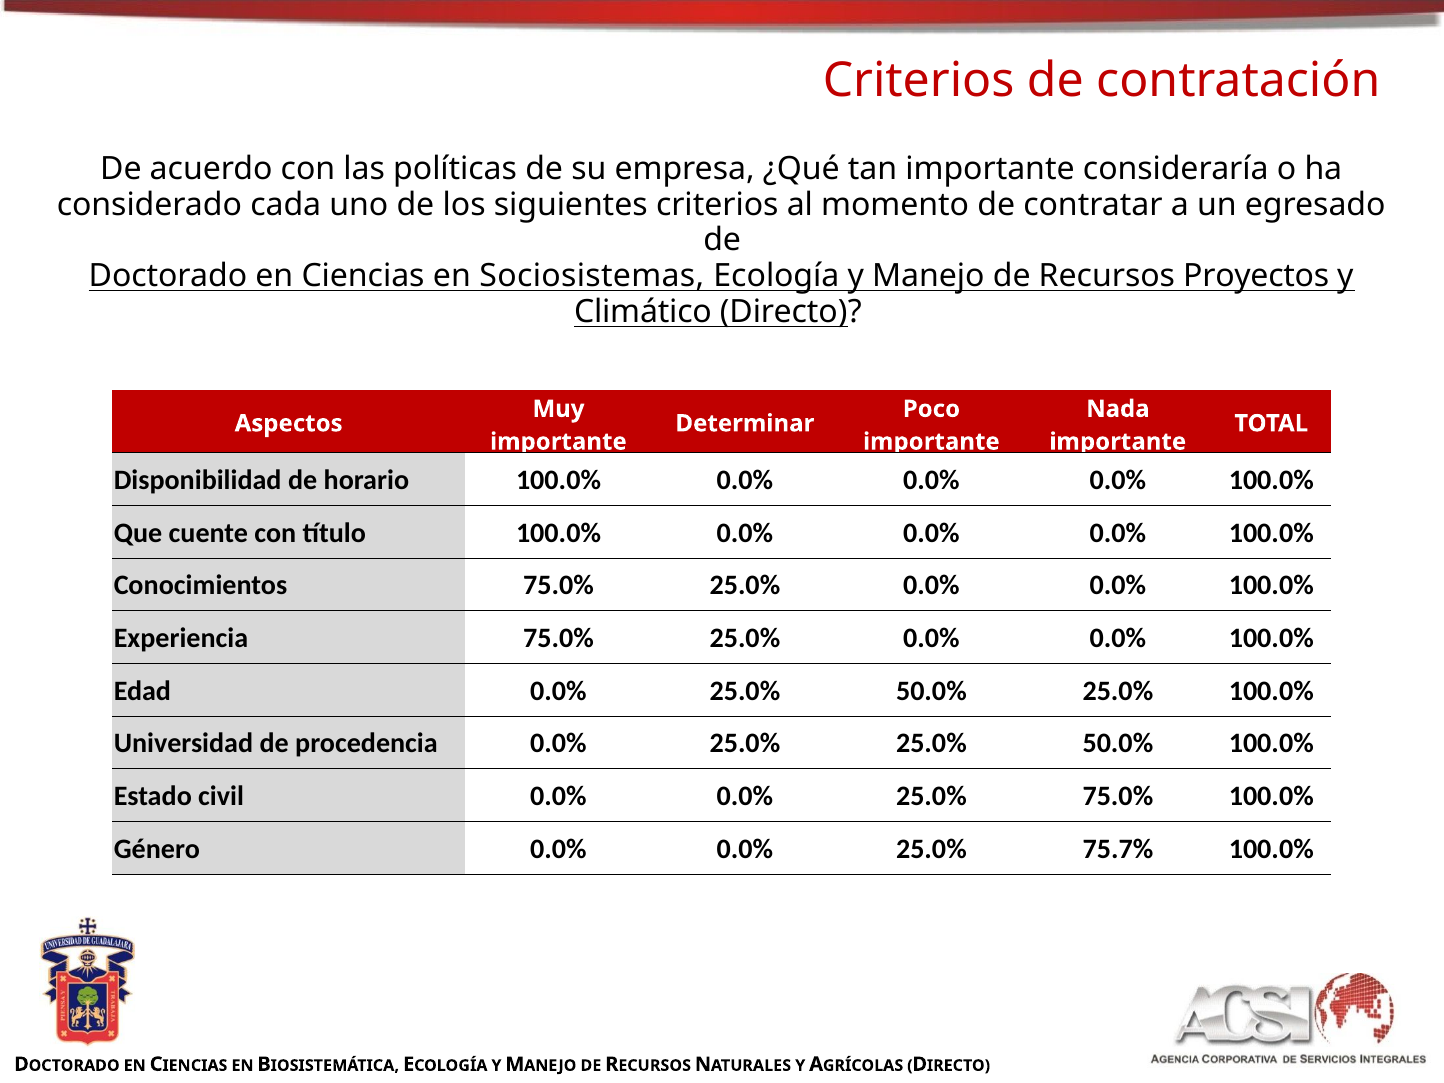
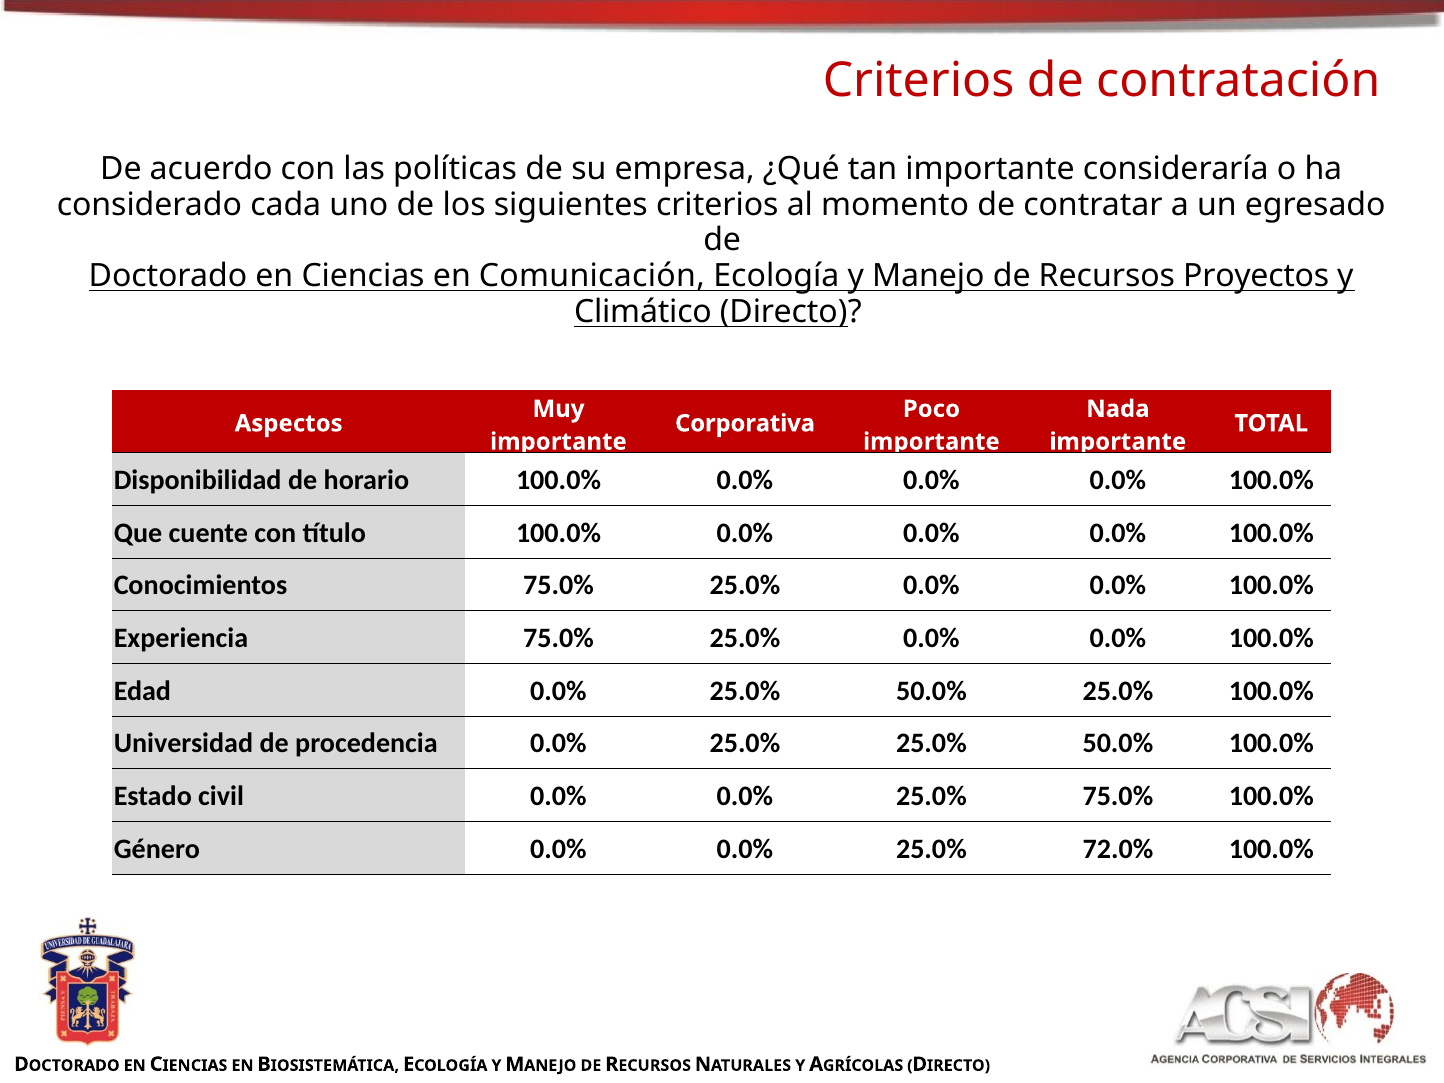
Sociosistemas: Sociosistemas -> Comunicación (592, 276)
Determinar: Determinar -> Corporativa (745, 423)
75.7%: 75.7% -> 72.0% (1118, 849)
